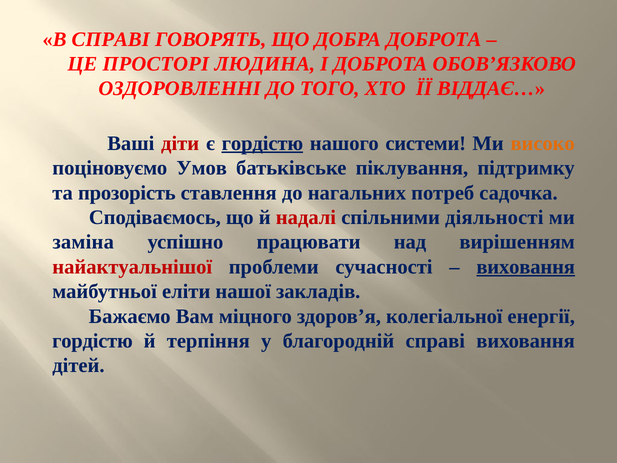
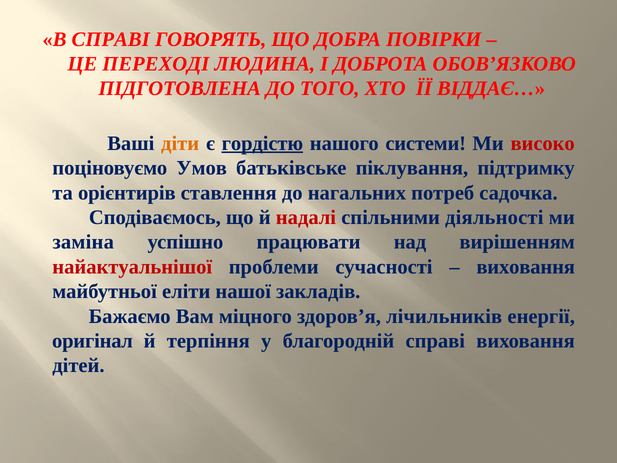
ДОБРА ДОБРОТА: ДОБРОТА -> ПОВІРКИ (434, 39)
ПРОСТОРІ: ПРОСТОРІ -> ПЕРЕХОДІ (156, 64)
ОЗДОРОВЛЕННІ: ОЗДОРОВЛЕННІ -> ПІДГОТОВЛЕНА (180, 89)
діти colour: red -> orange (180, 143)
високо colour: orange -> red (543, 143)
прозорість: прозорість -> орієнтирів (127, 193)
виховання underline: present -> none (526, 267)
колегіальної: колегіальної -> лічильників (444, 316)
гордістю: гордістю -> оригінал (92, 341)
